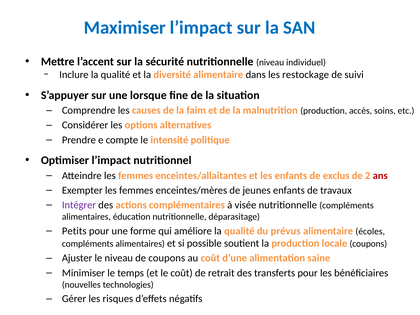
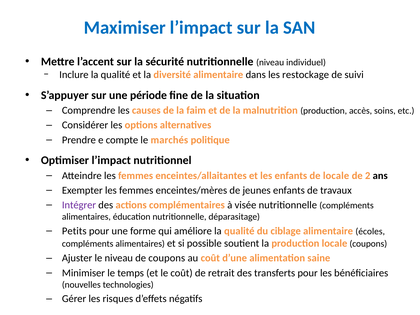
lorsque: lorsque -> période (148, 95)
intensité: intensité -> marchés (169, 140)
de exclus: exclus -> locale (336, 176)
ans colour: red -> black (380, 176)
prévus: prévus -> ciblage (286, 231)
